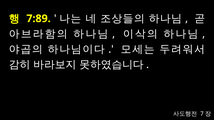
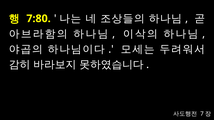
7:89: 7:89 -> 7:80 (39, 19)
